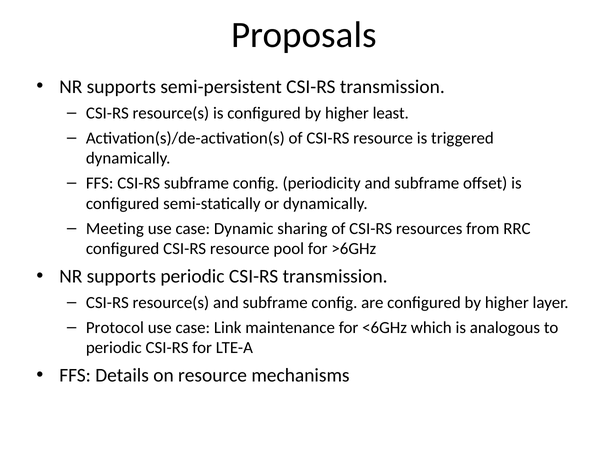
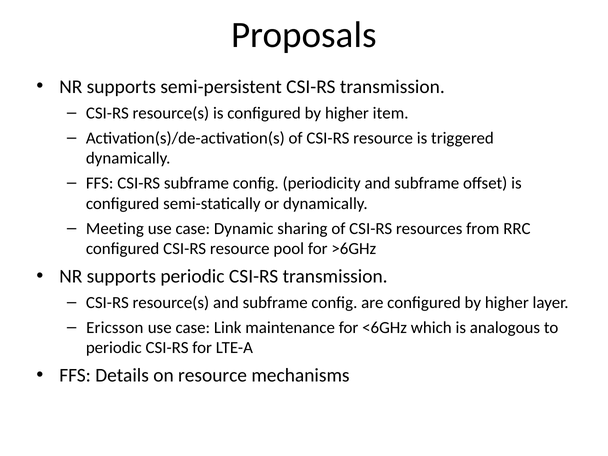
least: least -> item (391, 113)
Protocol: Protocol -> Ericsson (115, 328)
